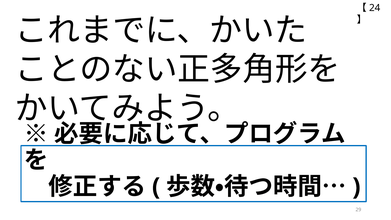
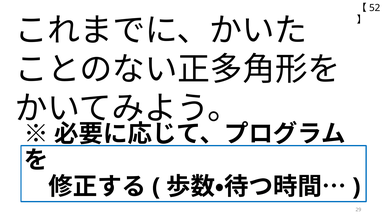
24: 24 -> 52 (375, 8)
